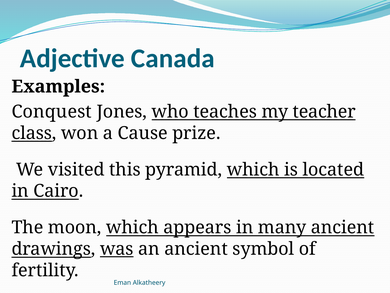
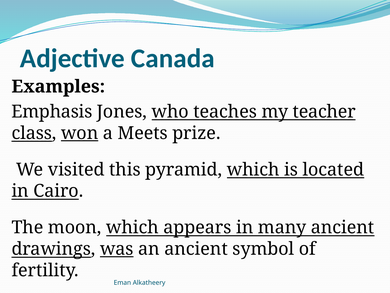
Conquest: Conquest -> Emphasis (52, 111)
won underline: none -> present (80, 133)
Cause: Cause -> Meets (143, 133)
